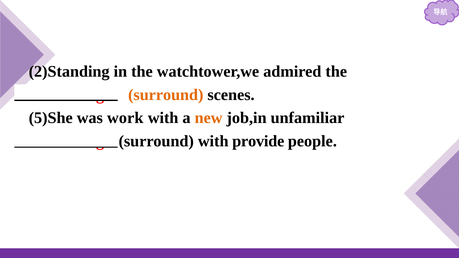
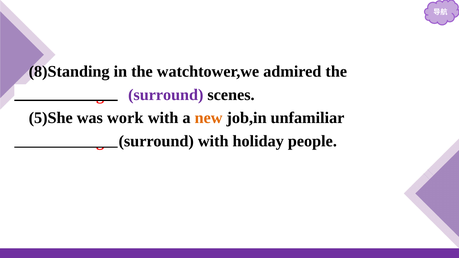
2)Standing: 2)Standing -> 8)Standing (69, 71)
surround colour: orange -> purple (166, 95)
provide: provide -> holiday (258, 141)
